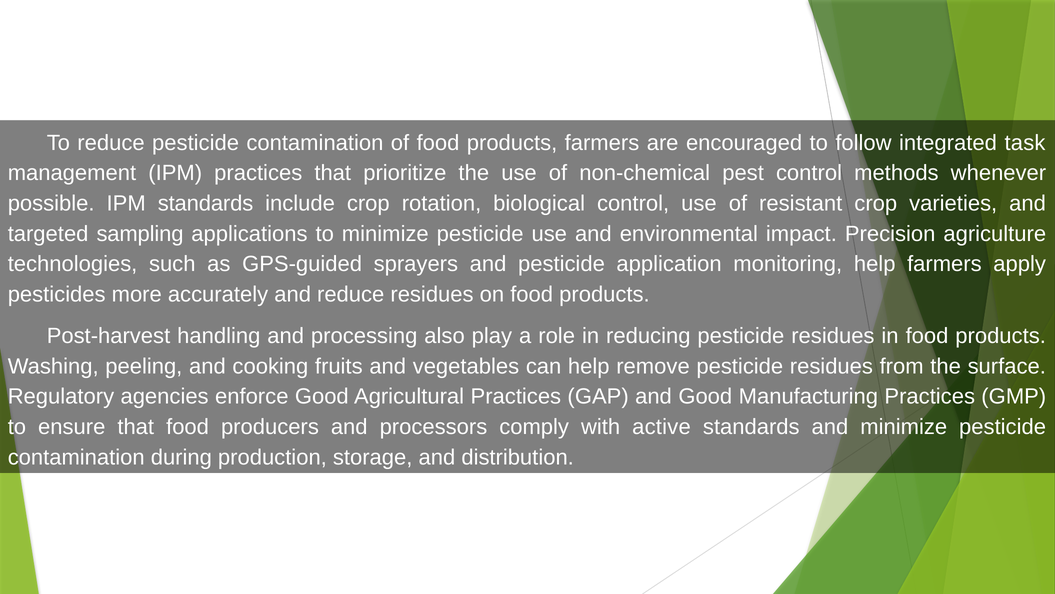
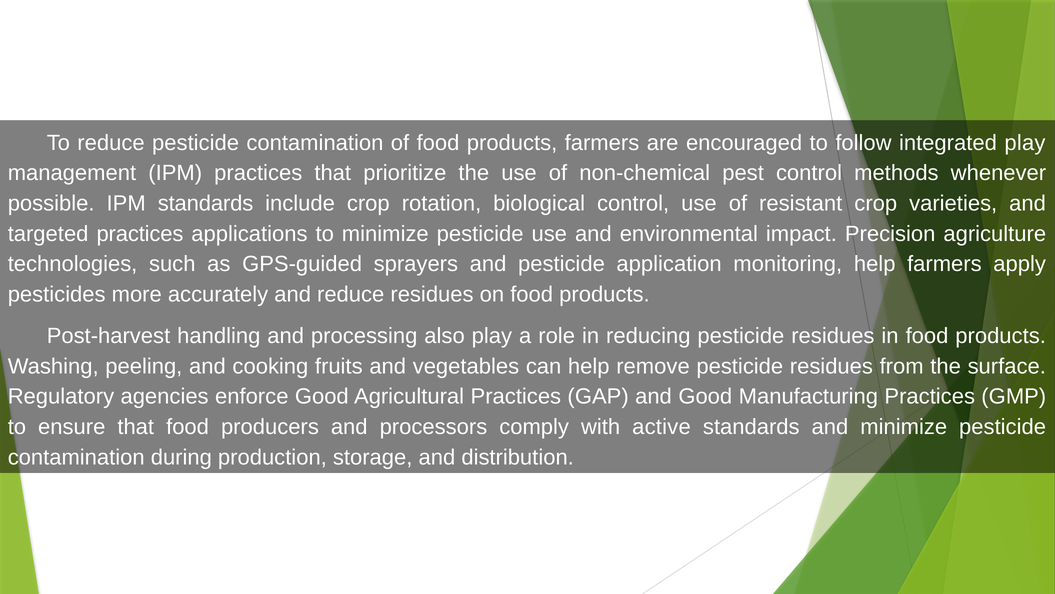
integrated task: task -> play (1025, 143)
targeted sampling: sampling -> practices (140, 234)
